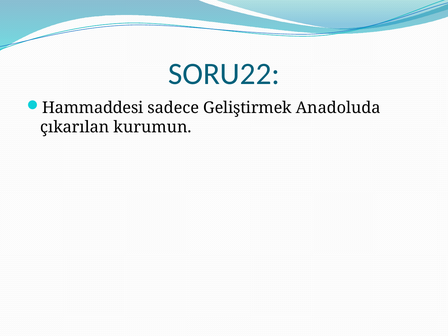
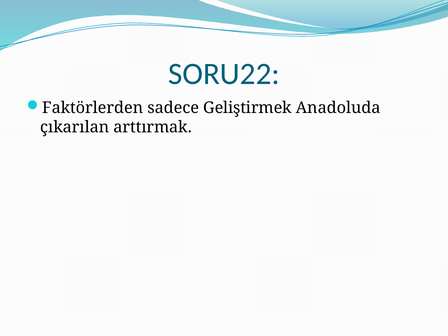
Hammaddesi: Hammaddesi -> Faktörlerden (93, 108)
kurumun: kurumun -> arttırmak (153, 127)
